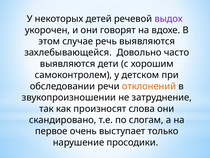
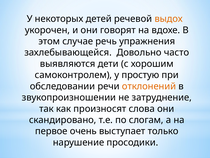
выдох colour: purple -> orange (169, 19)
речь выявляются: выявляются -> упражнения (147, 41)
детском: детском -> простую (140, 75)
